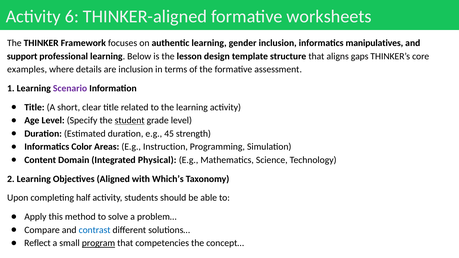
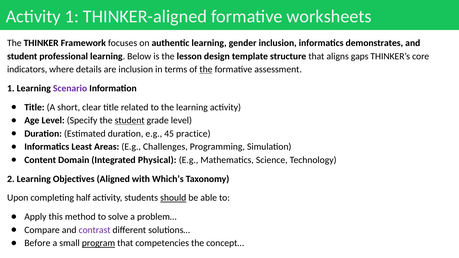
Activity 6: 6 -> 1 (72, 16)
manipulatives: manipulatives -> demonstrates (374, 43)
support: support -> student (22, 56)
examples: examples -> indicators (27, 69)
the underline: none -> present (206, 69)
strength: strength -> practice (193, 134)
Color: Color -> Least (82, 147)
Instruction: Instruction -> Challenges (165, 147)
should underline: none -> present (173, 198)
contrast colour: blue -> purple (95, 230)
Reflect: Reflect -> Before (37, 243)
